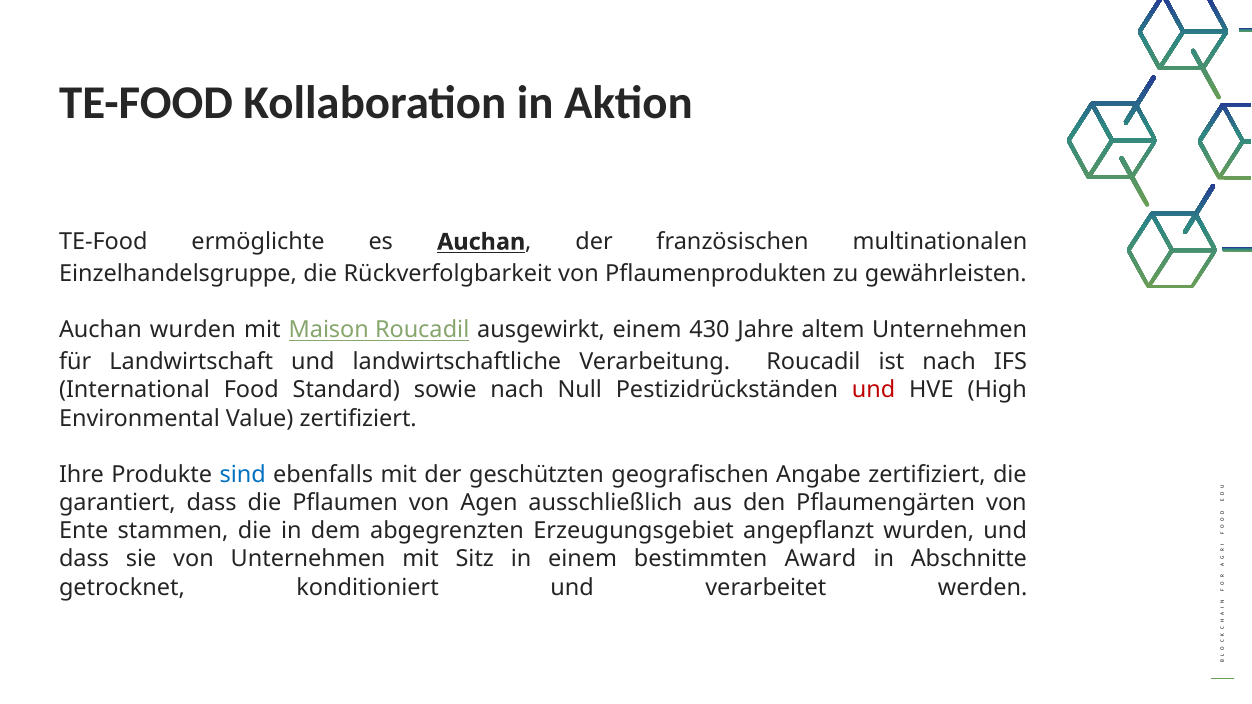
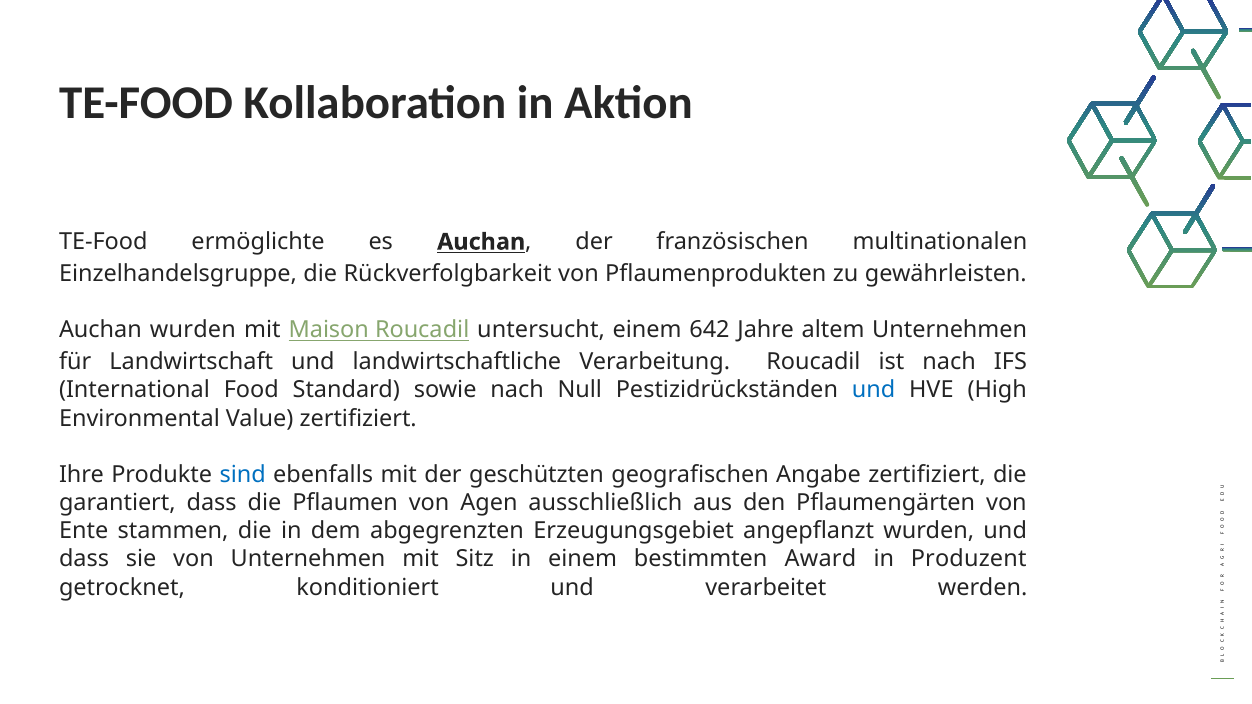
ausgewirkt: ausgewirkt -> untersucht (541, 330)
430: 430 -> 642 (710, 330)
und colour: red -> blue (874, 390)
Abschnitte: Abschnitte -> Produzent (969, 559)
